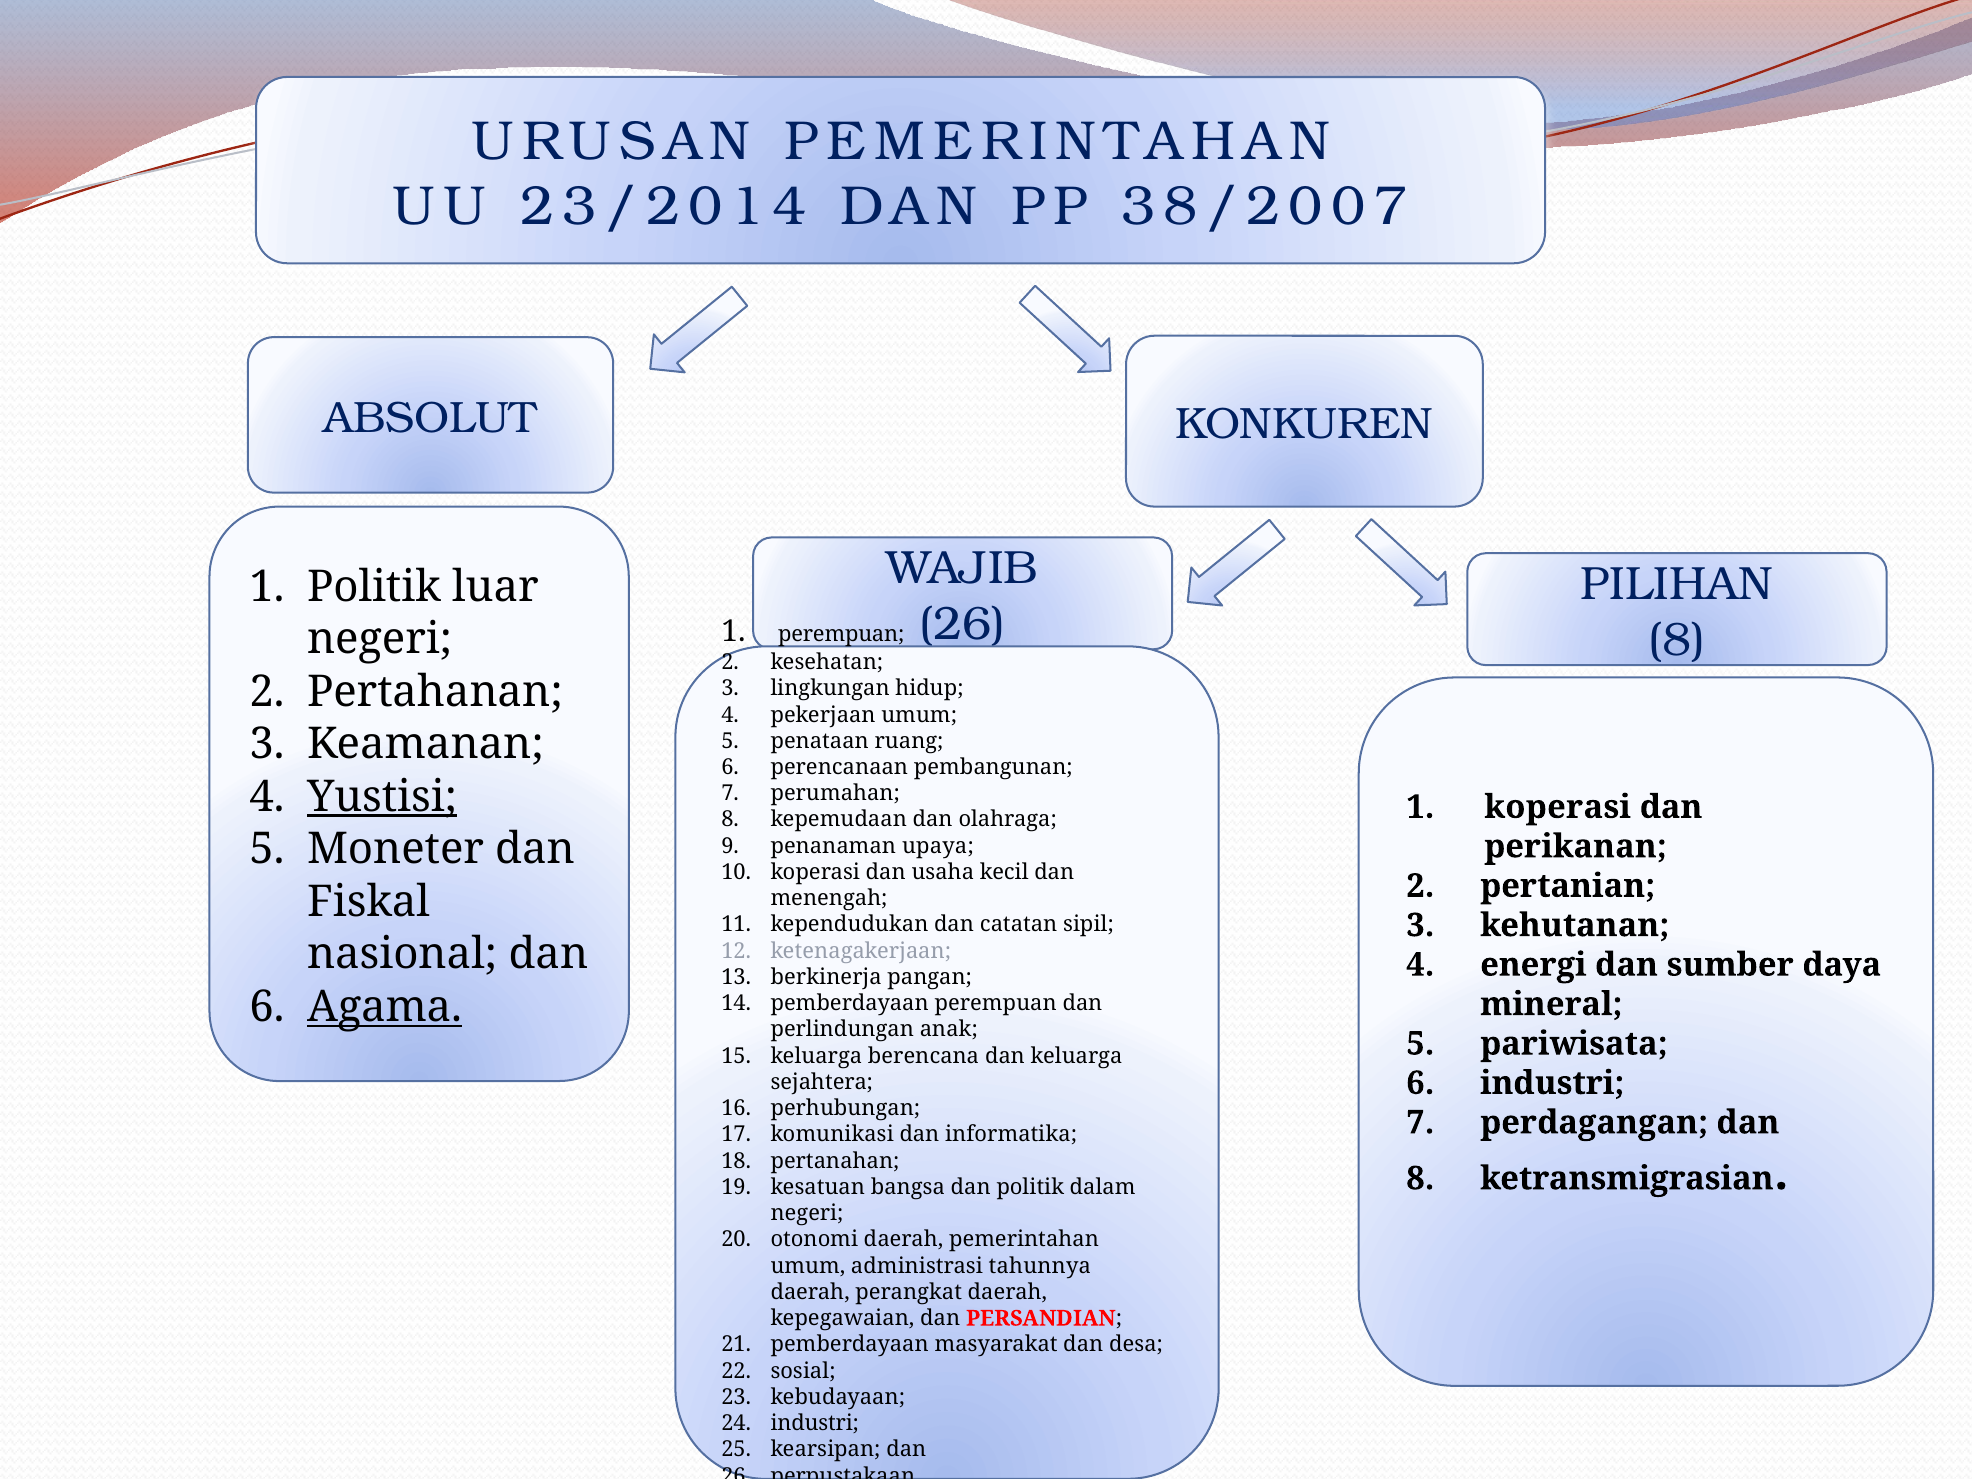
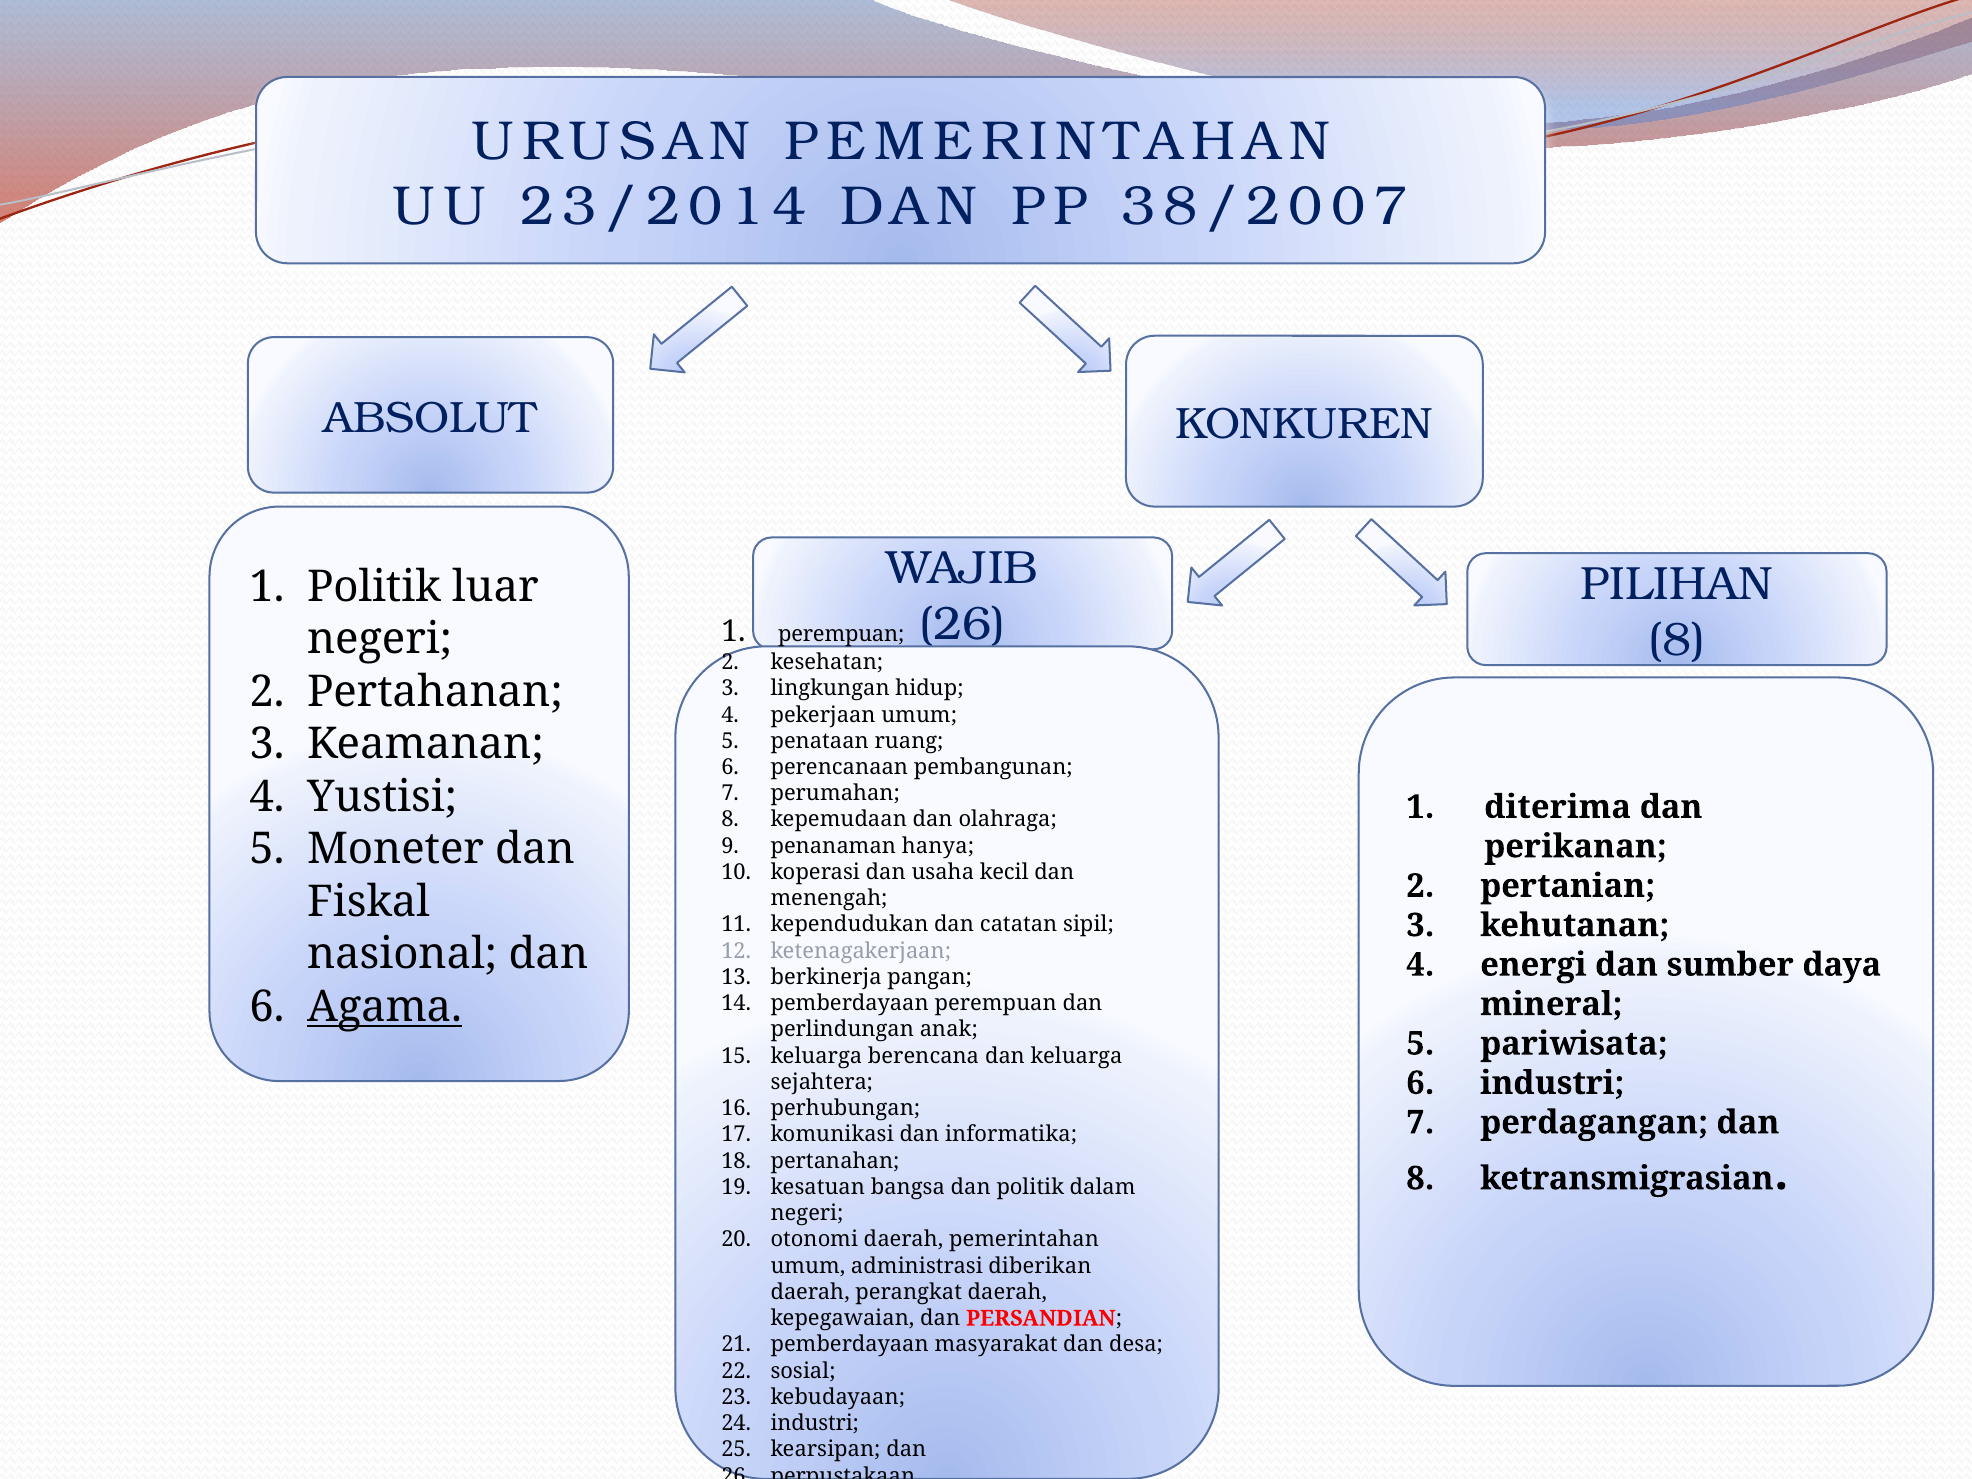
Yustisi underline: present -> none (382, 797)
koperasi: koperasi -> diterima (1558, 807)
upaya: upaya -> hanya (938, 846)
tahunnya: tahunnya -> diberikan (1040, 1266)
